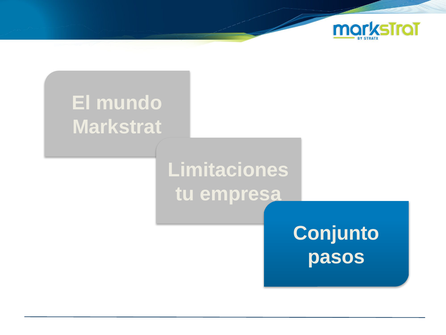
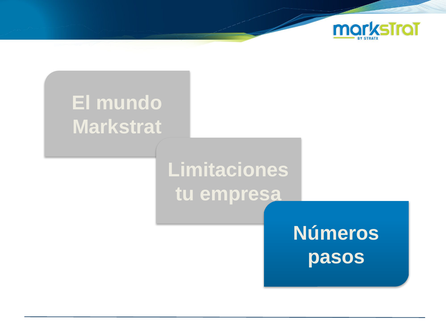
Conjunto: Conjunto -> Números (336, 233)
